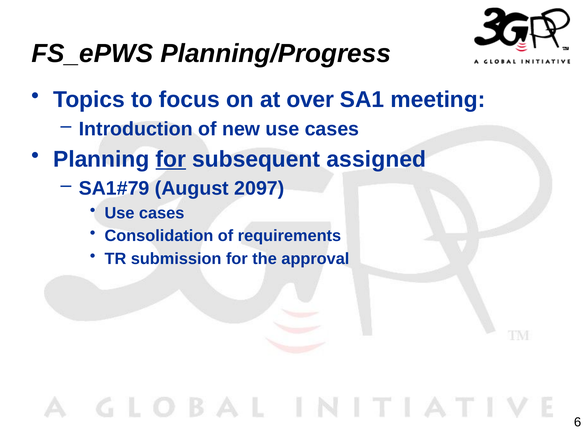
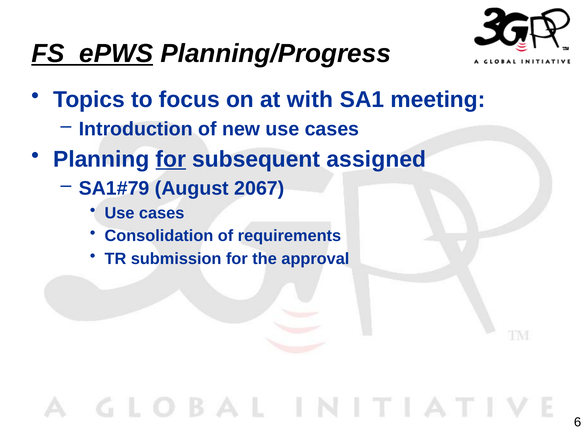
FS_ePWS underline: none -> present (92, 54)
over: over -> with (310, 100)
2097: 2097 -> 2067 (259, 188)
